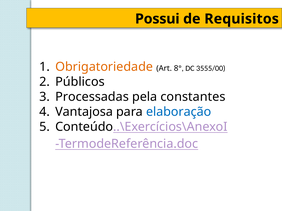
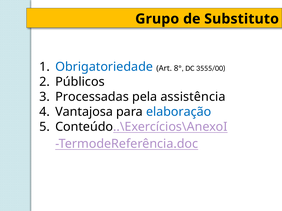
Possui: Possui -> Grupo (157, 19)
Requisitos: Requisitos -> Substituto (242, 19)
Obrigatoriedade colour: orange -> blue (104, 67)
constantes: constantes -> assistência (193, 97)
